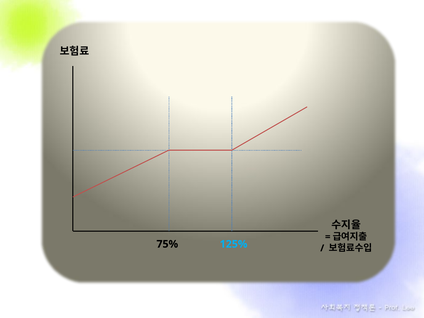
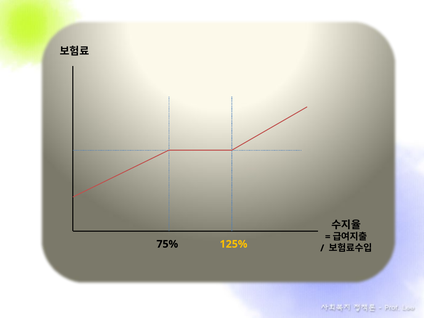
125% colour: light blue -> yellow (234, 244)
